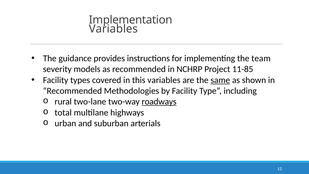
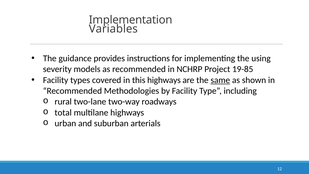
team: team -> using (261, 58)
11-85: 11-85 -> 19-85 (243, 69)
this variables: variables -> highways (164, 80)
roadways underline: present -> none (159, 102)
